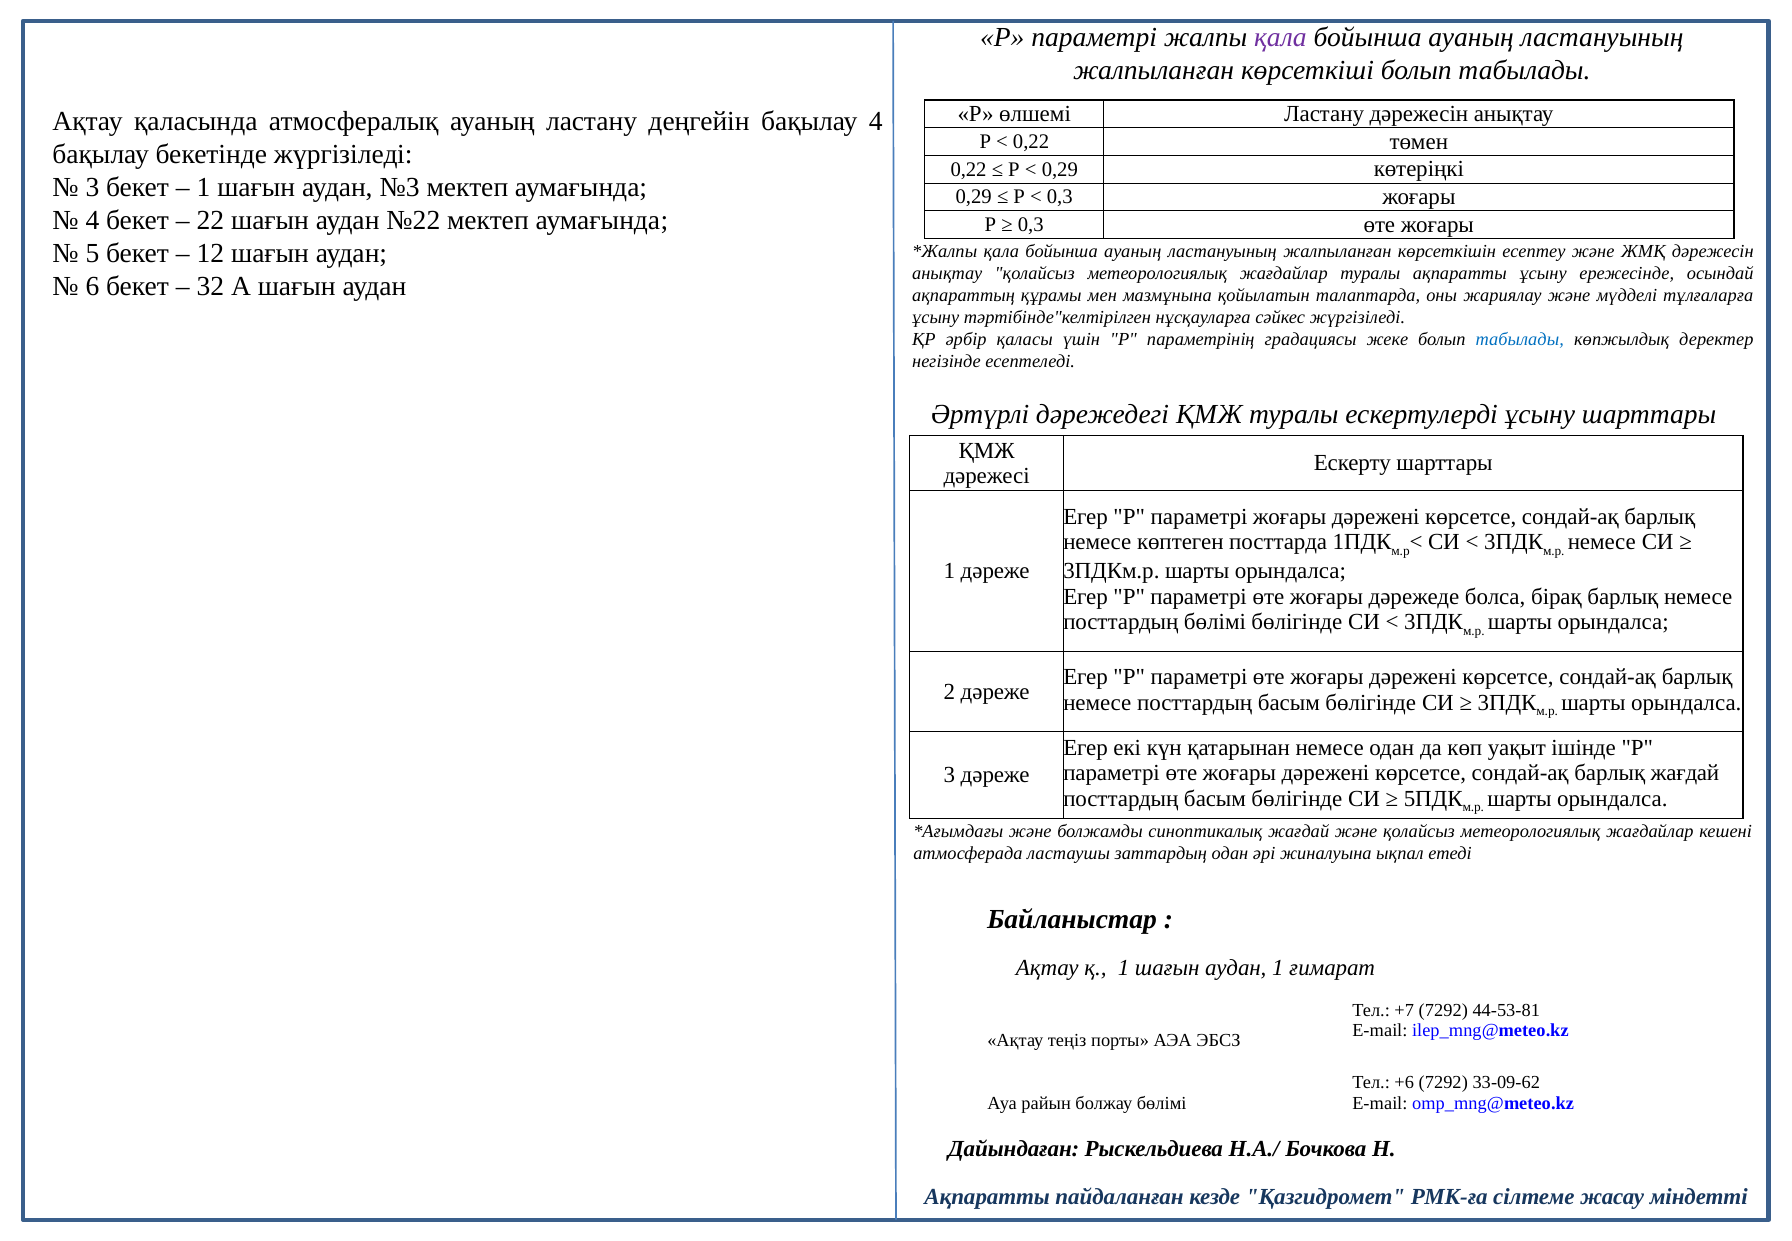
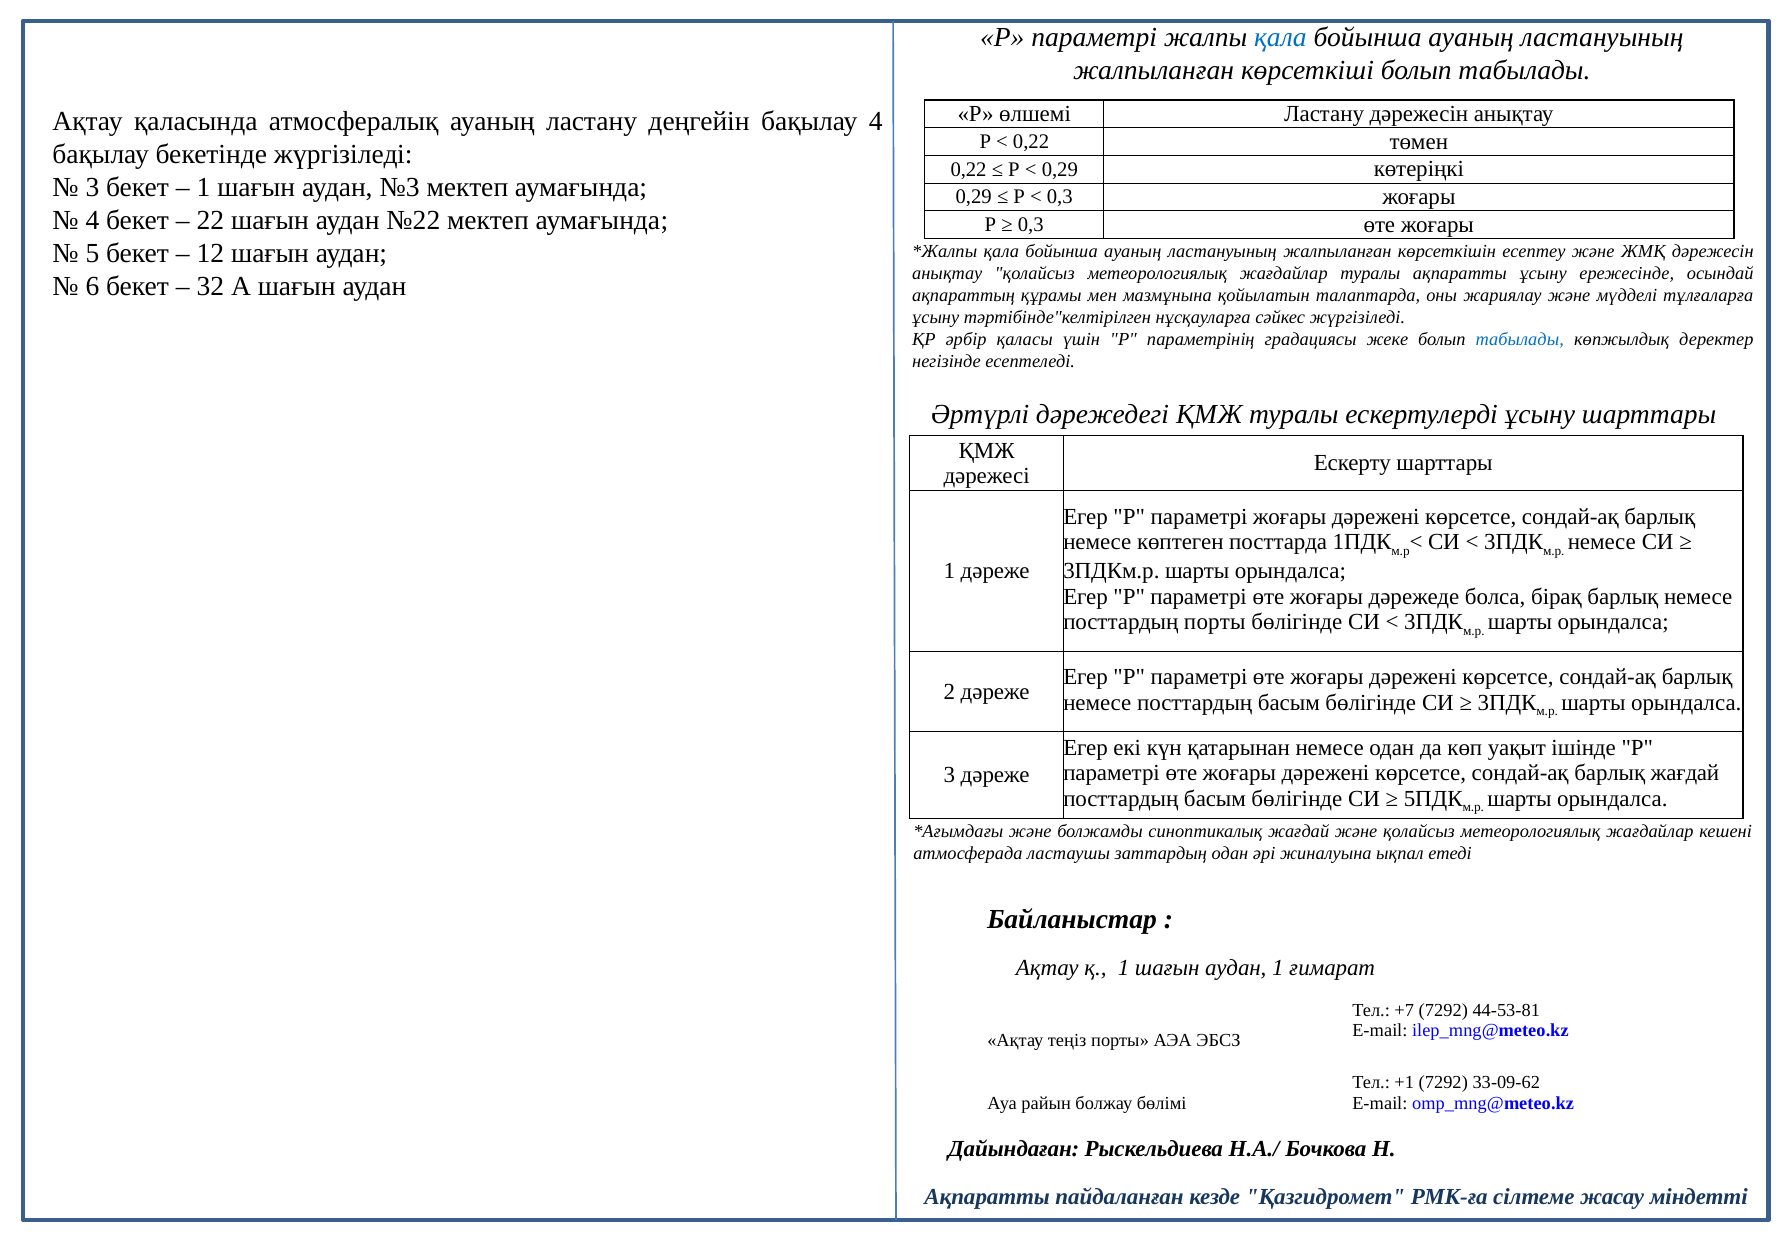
қала colour: purple -> blue (1280, 38)
посттардың бөлімі: бөлімі -> порты (1215, 622)
+6: +6 -> +1 (1404, 1082)
